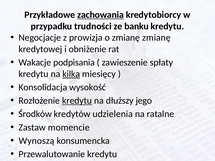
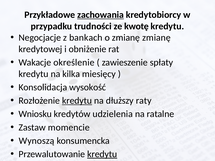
banku: banku -> kwotę (136, 26)
prowizja: prowizja -> bankach (86, 38)
podpisania: podpisania -> określenie (74, 63)
kilka underline: present -> none (71, 74)
jego: jego -> raty (144, 101)
Środków: Środków -> Wniosku (35, 114)
kredytu underline: none -> present (102, 154)
